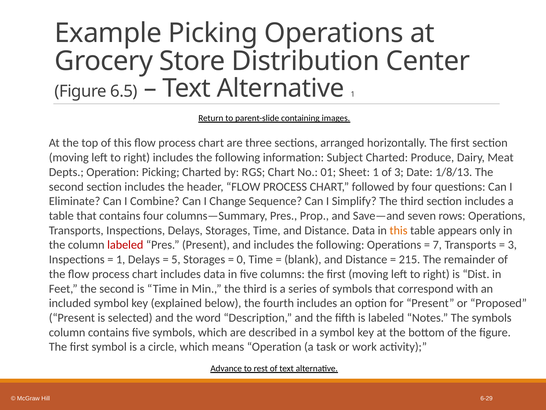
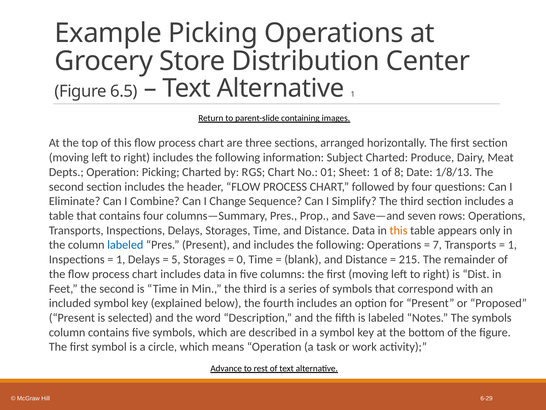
of 3: 3 -> 8 (399, 172)
labeled colour: red -> blue (125, 245)
3: 3 -> 1 (512, 245)
